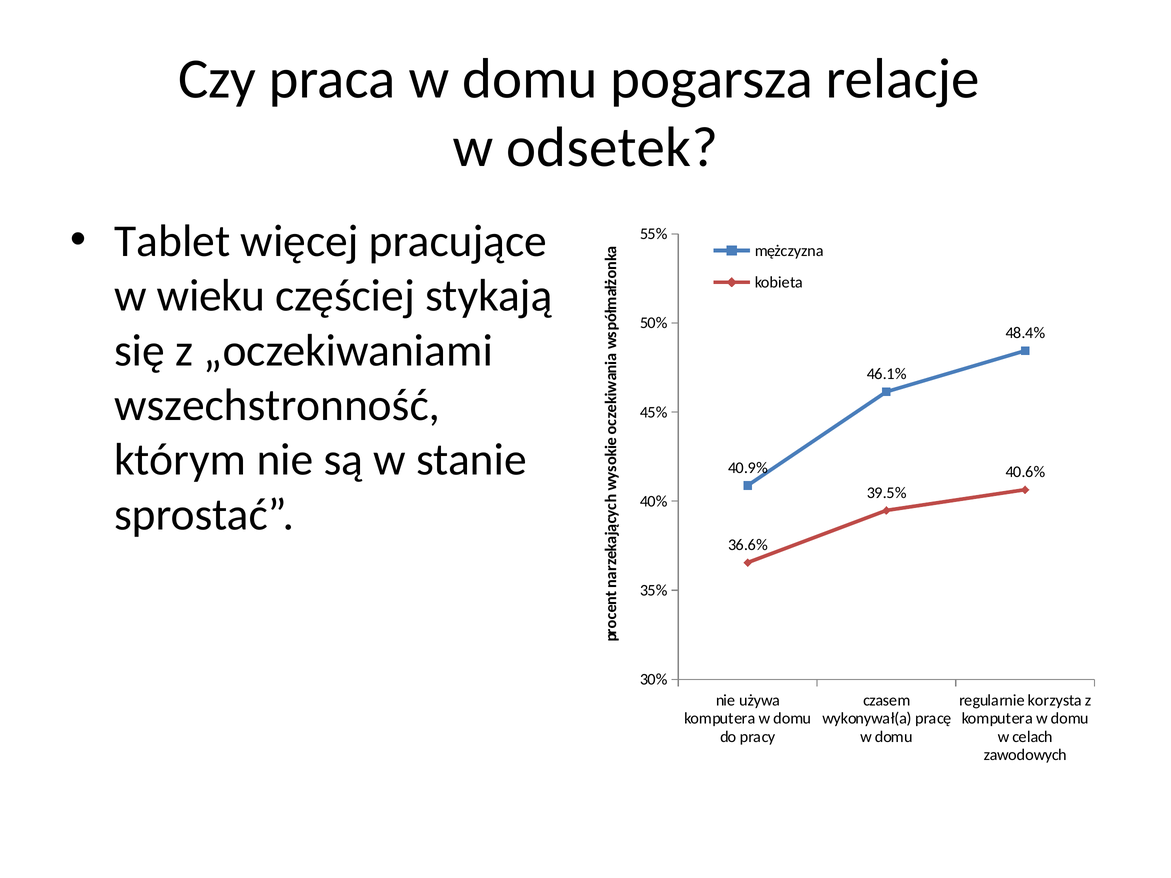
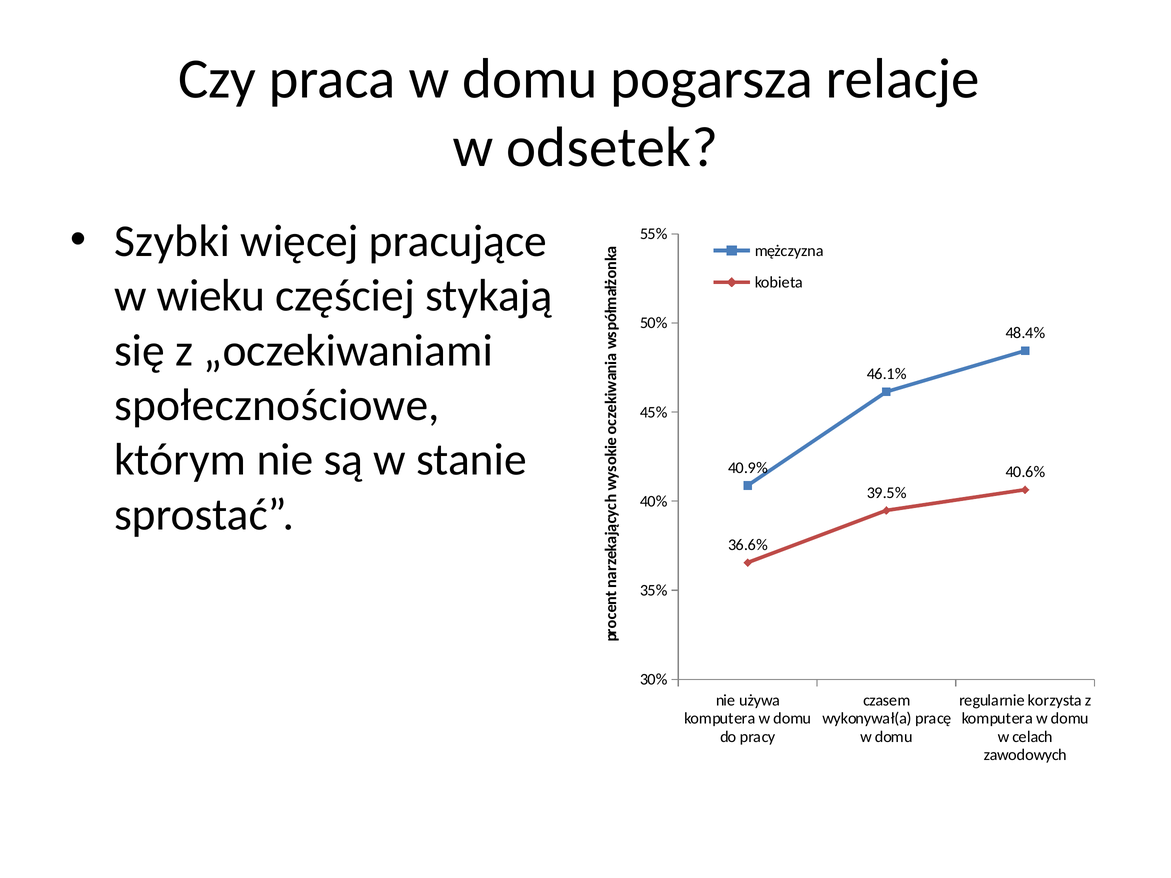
Tablet: Tablet -> Szybki (172, 241)
wszechstronność: wszechstronność -> społecznościowe (277, 405)
